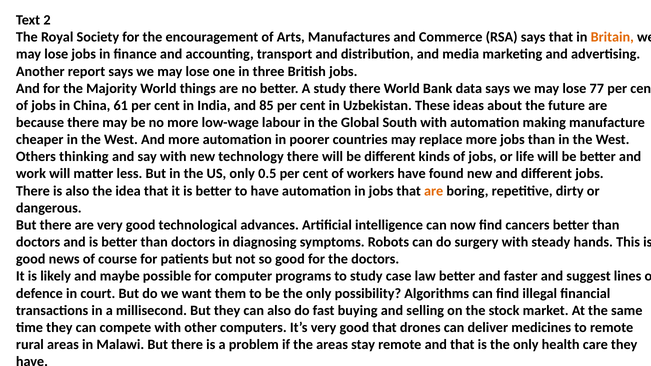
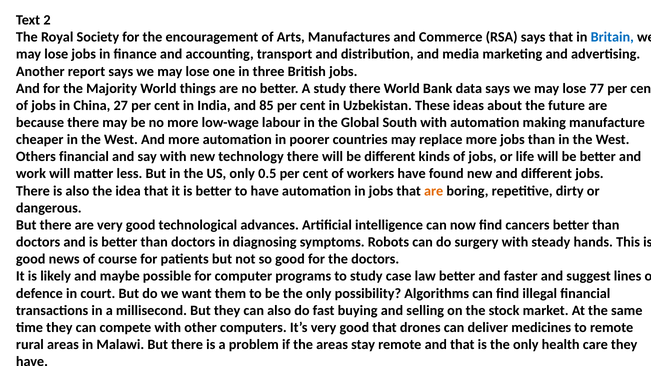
Britain colour: orange -> blue (612, 37)
61: 61 -> 27 (121, 106)
Others thinking: thinking -> financial (84, 157)
